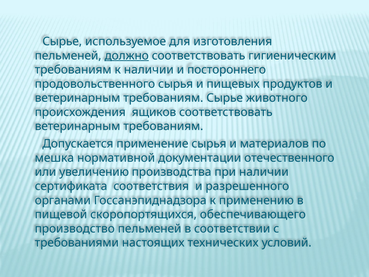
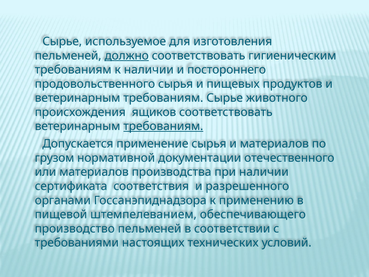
требованиям underline: none -> present (163, 126)
мешка: мешка -> грузом (54, 158)
или увеличению: увеличению -> материалов (94, 172)
скоропортящихся: скоропортящихся -> штемпелеванием (144, 214)
